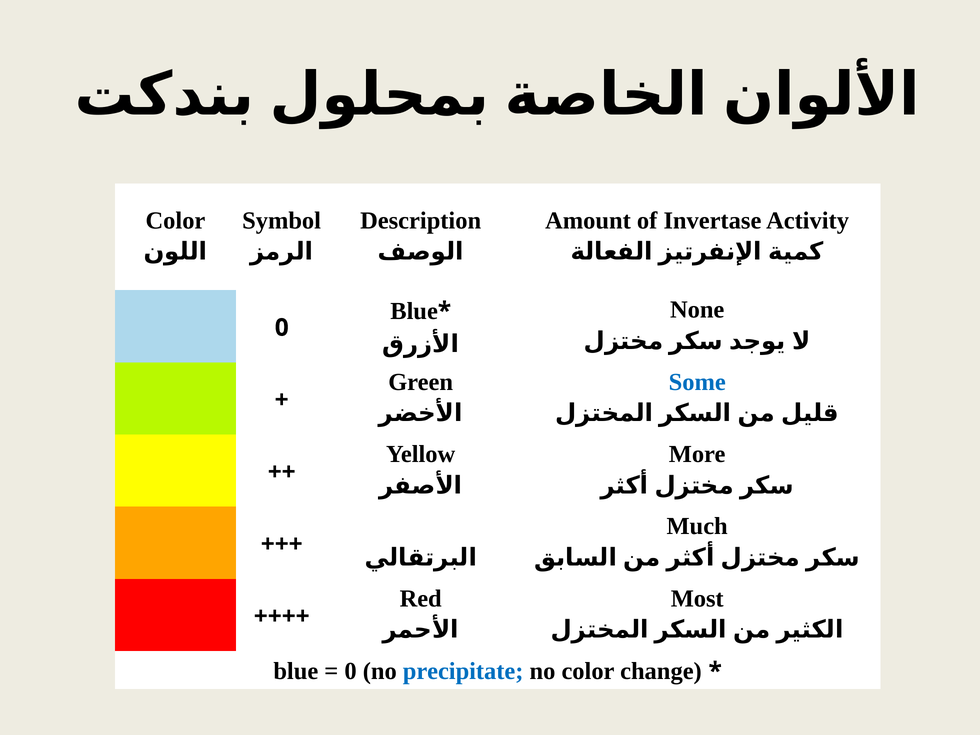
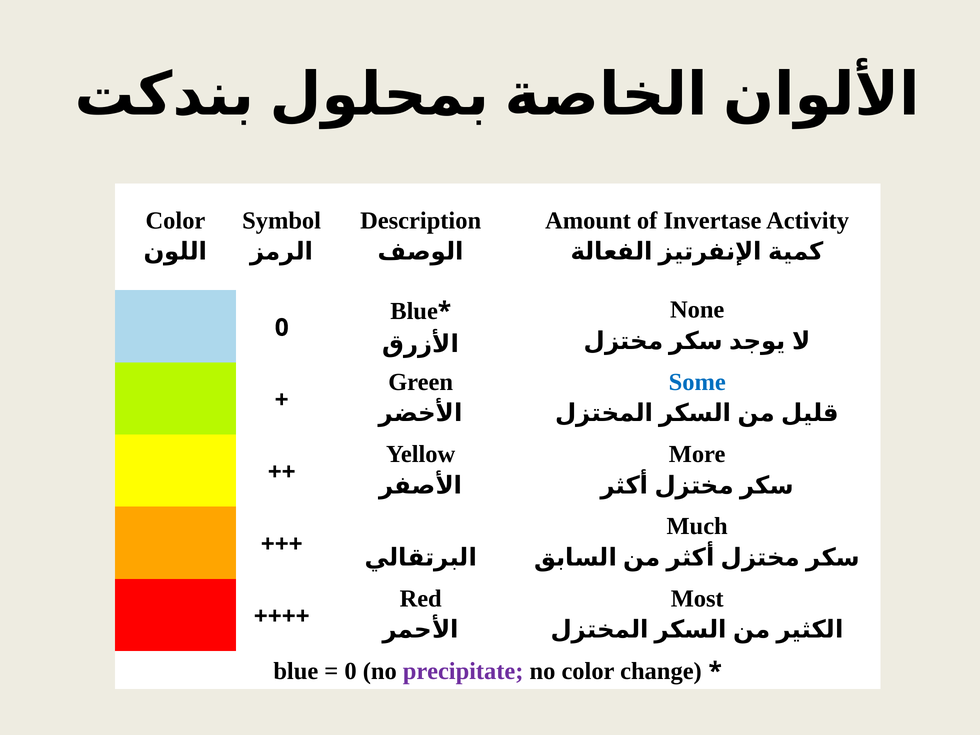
precipitate colour: blue -> purple (463, 671)
